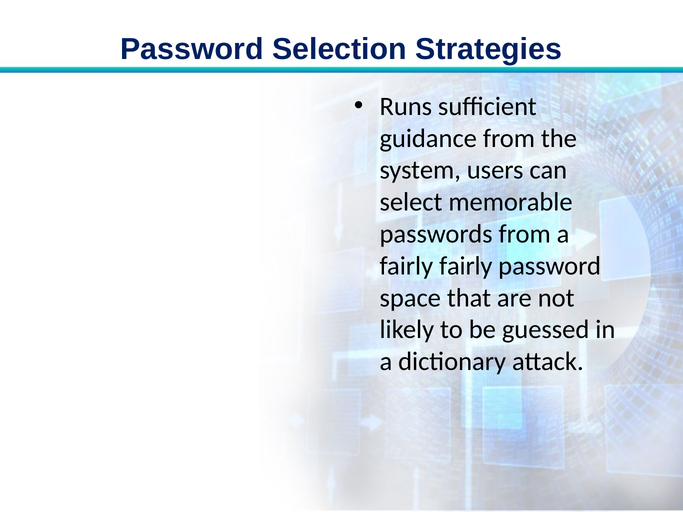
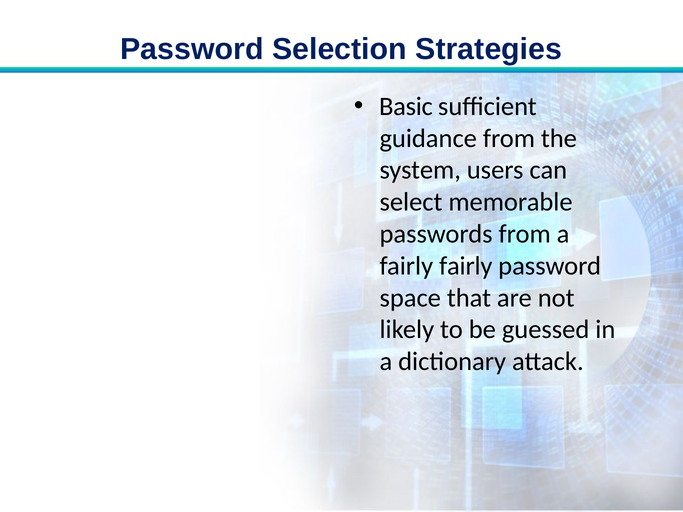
Runs: Runs -> Basic (406, 107)
